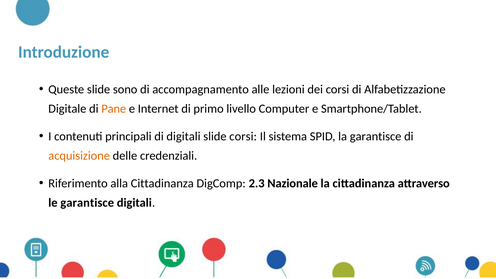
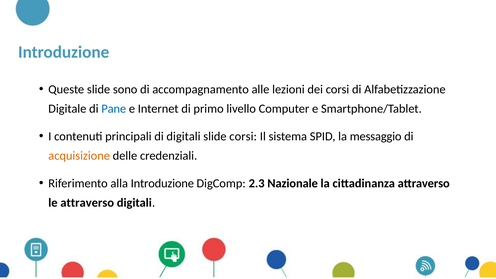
Pane colour: orange -> blue (114, 109)
la garantisce: garantisce -> messaggio (376, 136)
alla Cittadinanza: Cittadinanza -> Introduzione (162, 183)
le garantisce: garantisce -> attraverso (87, 203)
